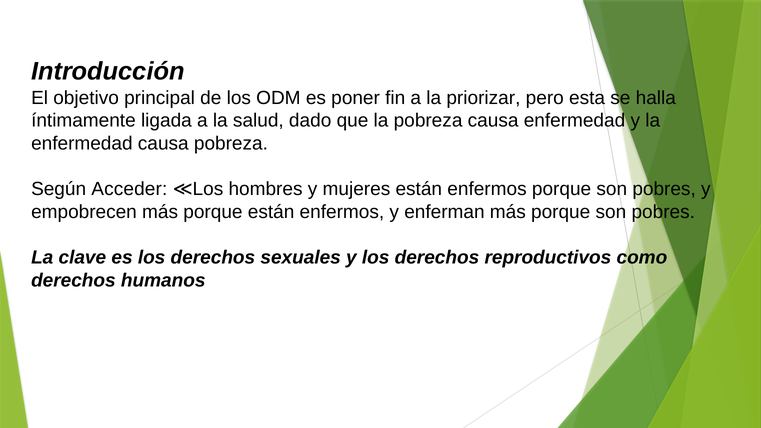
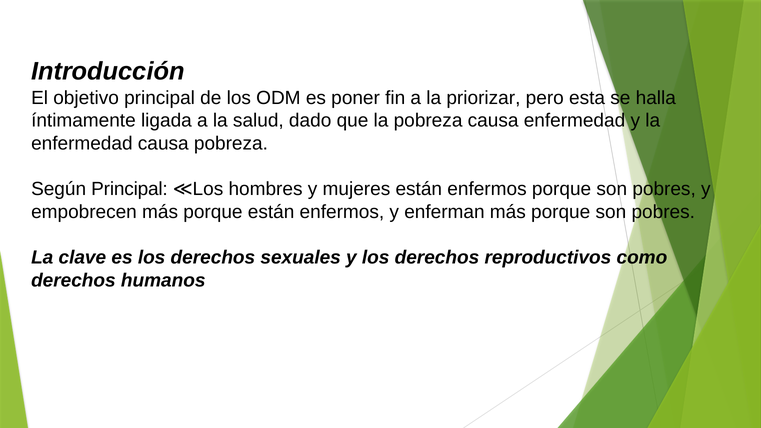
Según Acceder: Acceder -> Principal (130, 189)
